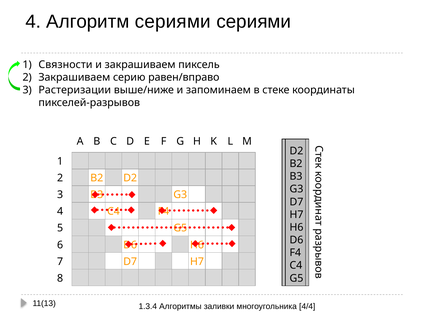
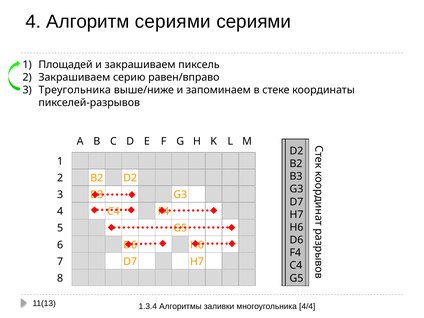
Связности: Связности -> Площадей (66, 65)
Растеризации: Растеризации -> Треугольника (75, 90)
